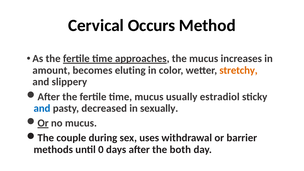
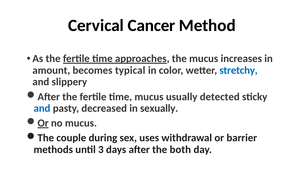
Occurs: Occurs -> Cancer (151, 26)
eluting: eluting -> typical (130, 70)
stretchy colour: orange -> blue (238, 70)
estradiol: estradiol -> detected (220, 97)
0: 0 -> 3 (101, 150)
